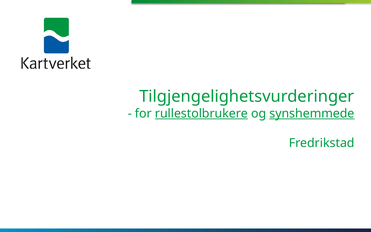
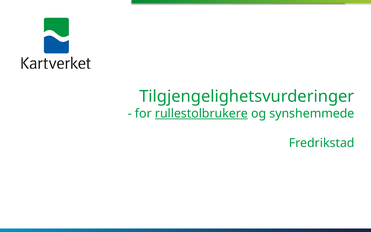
synshemmede underline: present -> none (312, 113)
